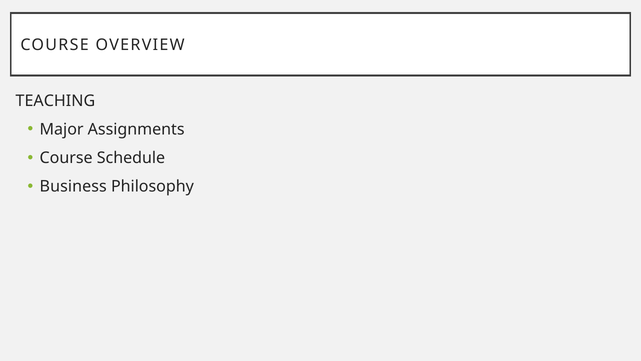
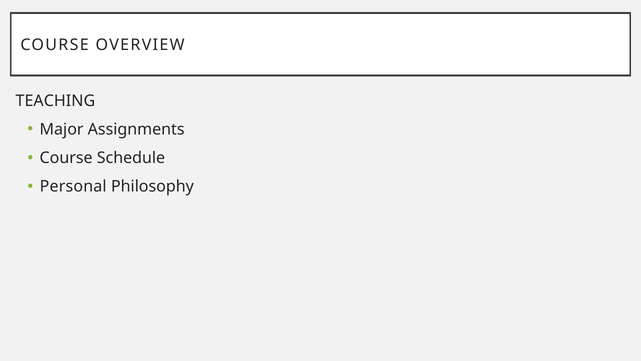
Business: Business -> Personal (73, 186)
